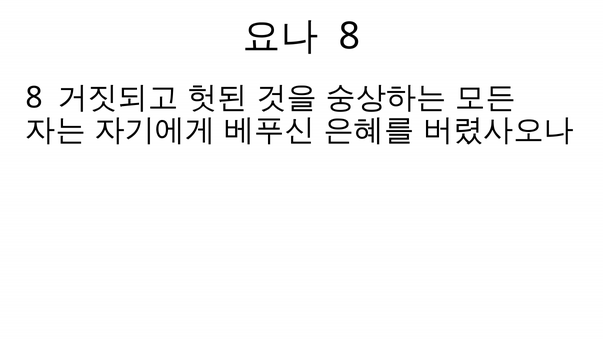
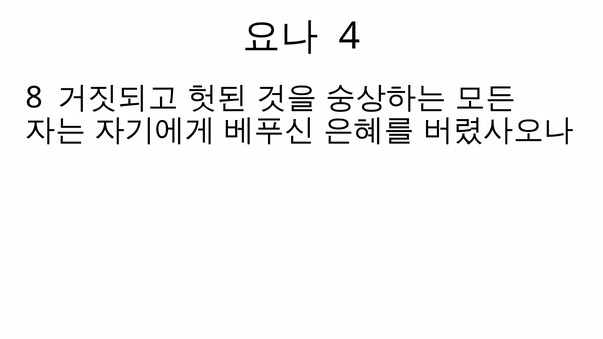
8: 8 -> 4 (349, 36)
